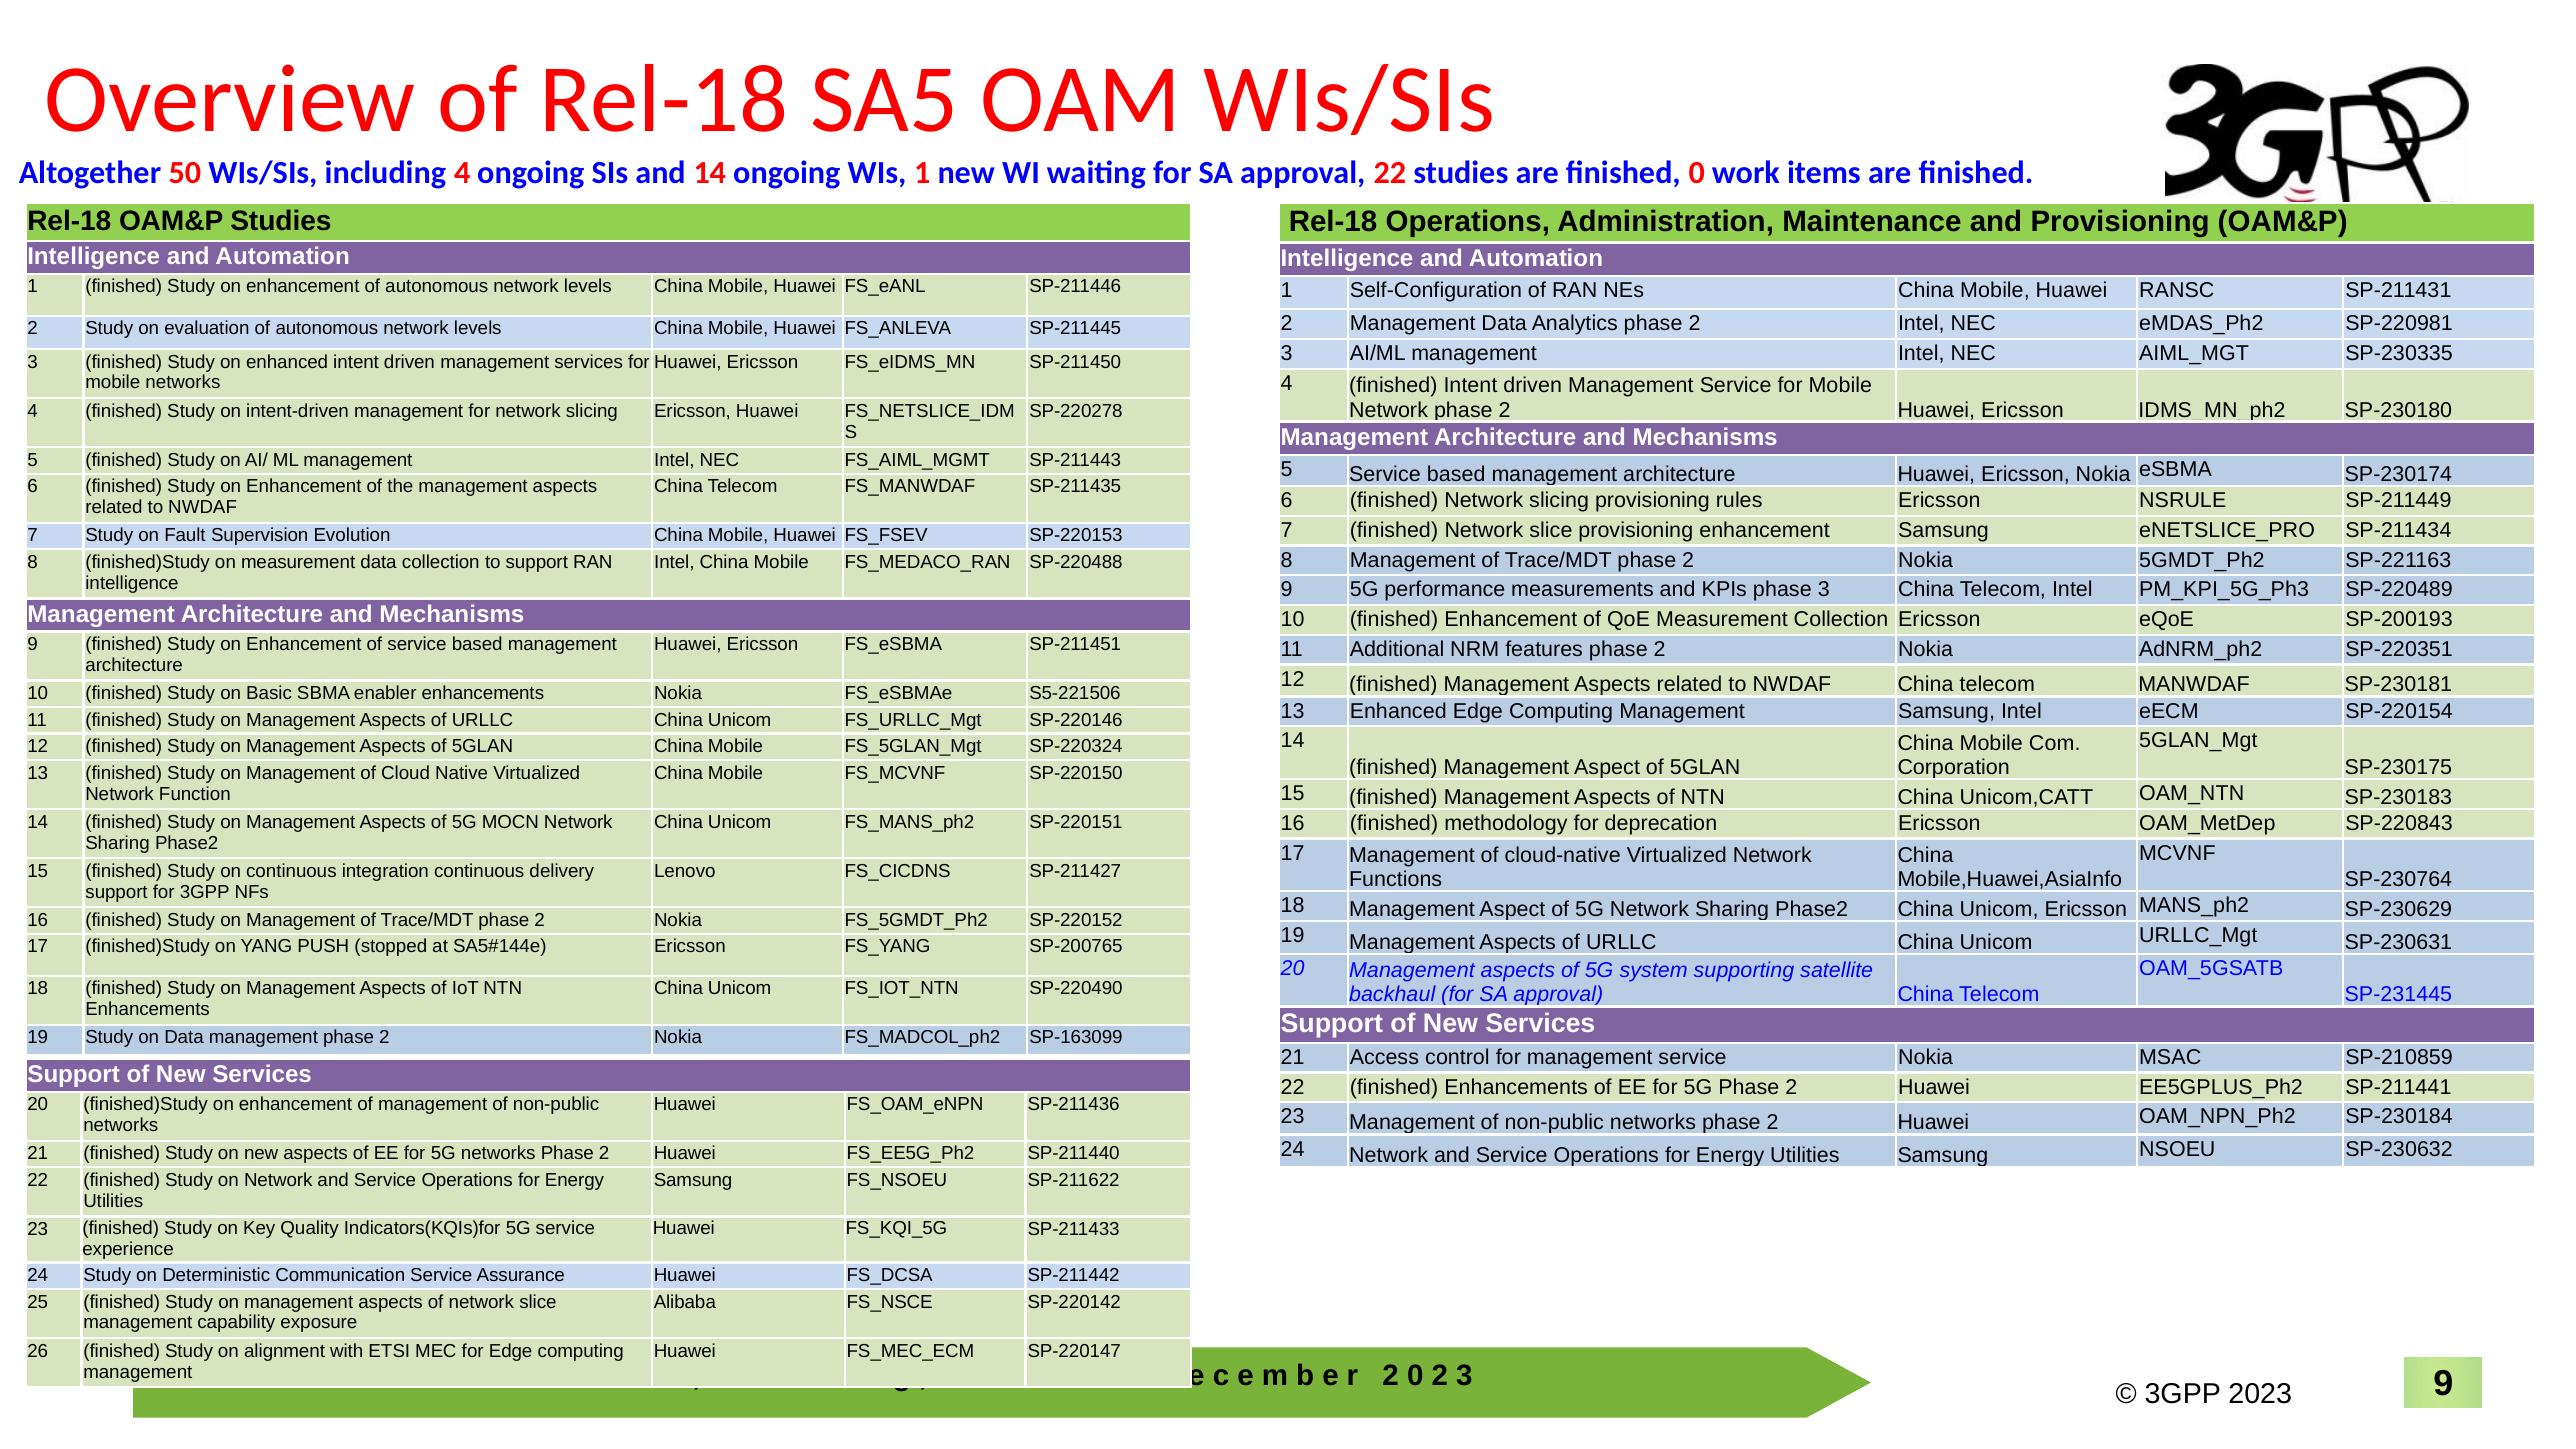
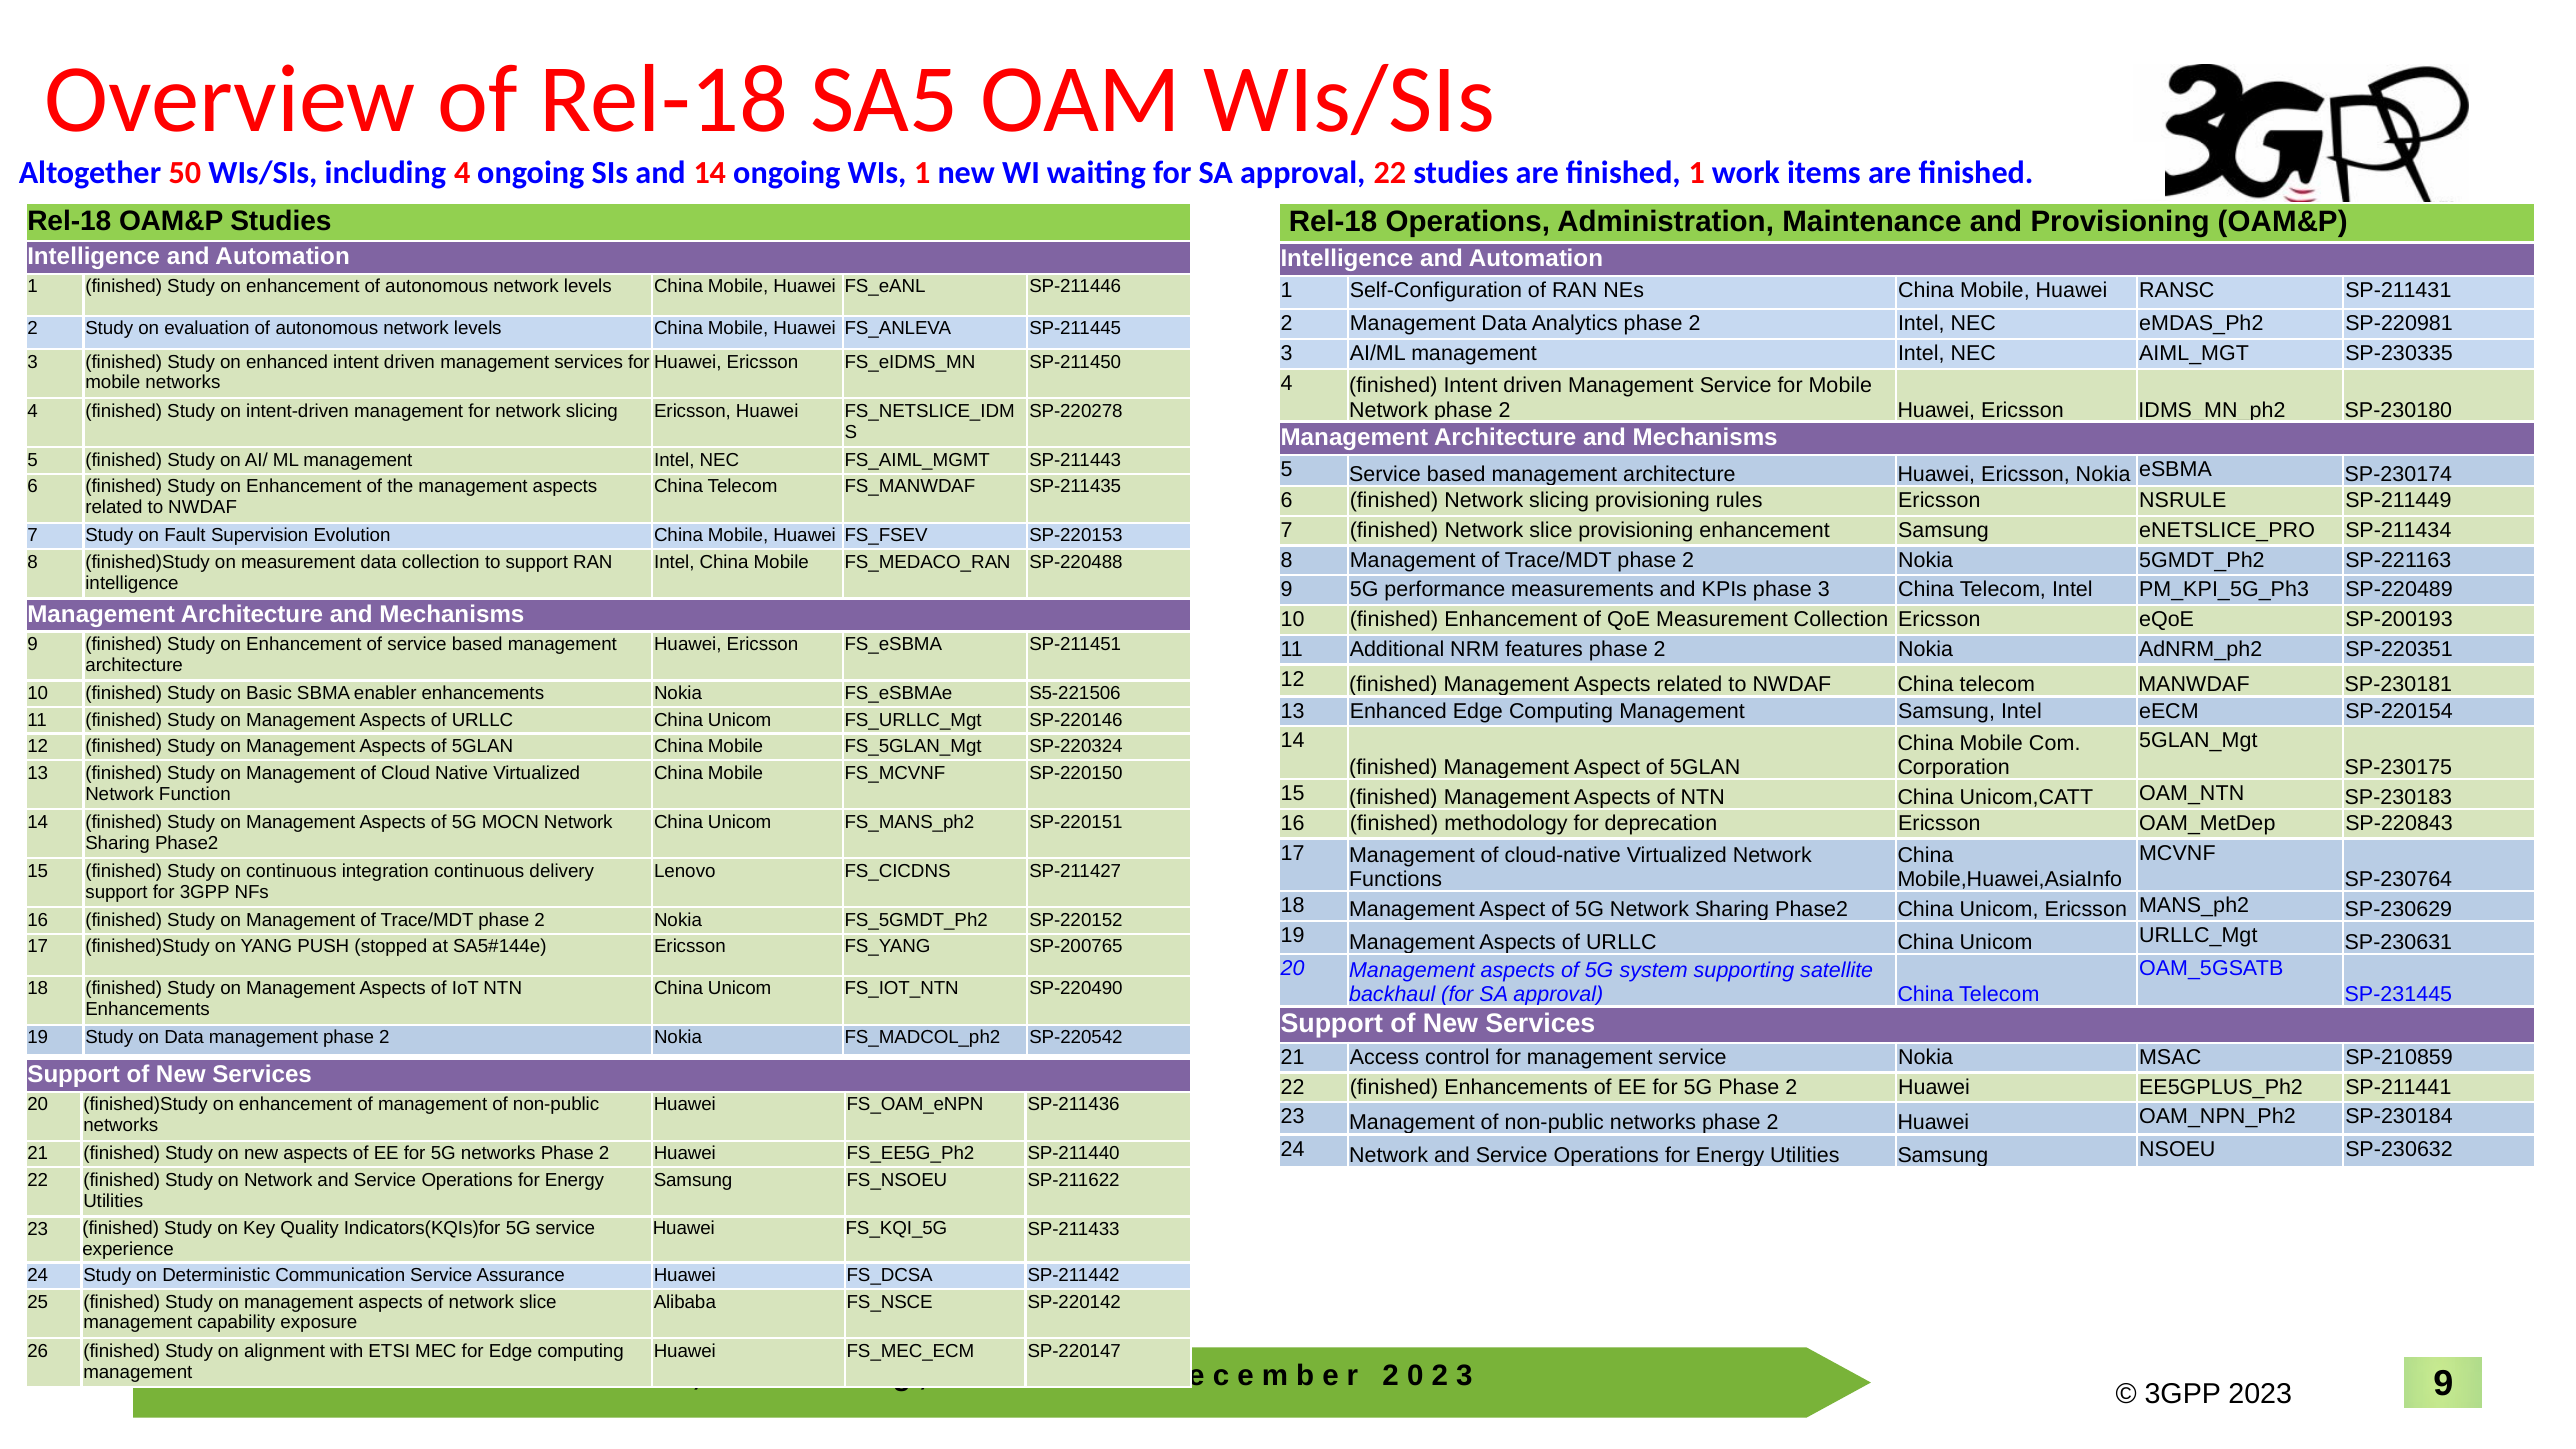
finished 0: 0 -> 1 (1697, 173)
SP-163099: SP-163099 -> SP-220542 (1076, 1038)
